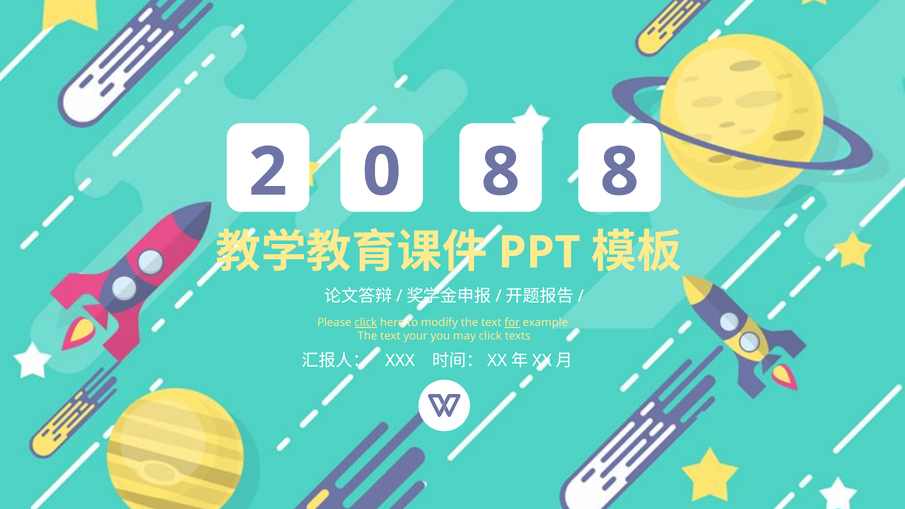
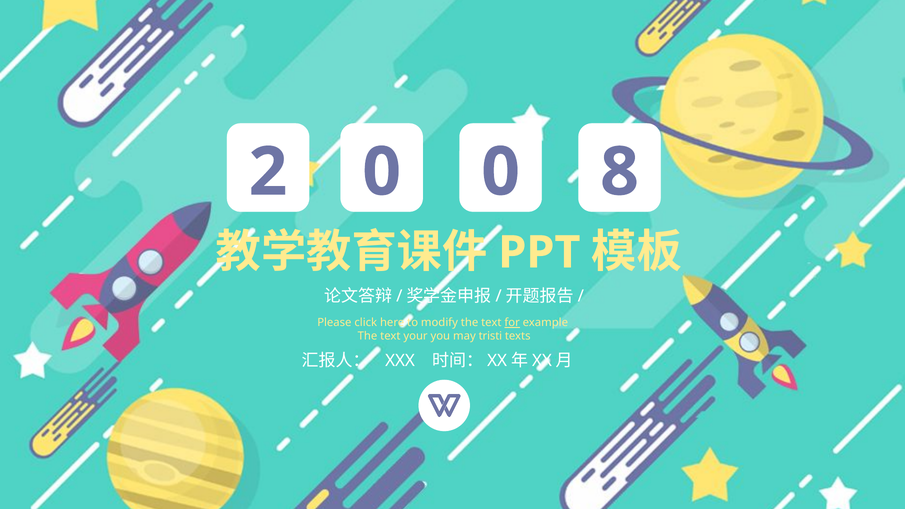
0 8: 8 -> 0 (501, 172)
click underline: present -> none (366, 323)
may click: click -> tristi (490, 336)
